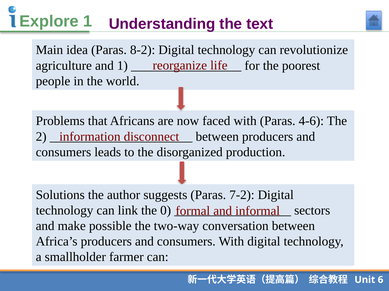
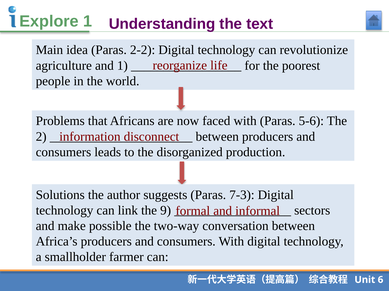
8-2: 8-2 -> 2-2 (143, 50)
4-6: 4-6 -> 5-6 (311, 121)
7-2: 7-2 -> 7-3 (242, 195)
0: 0 -> 9 (166, 211)
